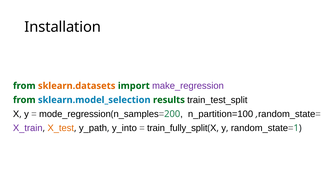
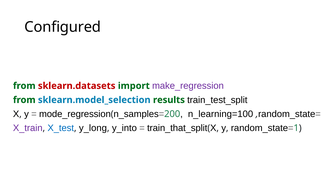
Installation: Installation -> Configured (63, 27)
sklearn.datasets colour: orange -> red (77, 86)
n_partition=100: n_partition=100 -> n_learning=100 (221, 114)
X_test colour: orange -> blue (61, 128)
y_path: y_path -> y_long (93, 128)
train_fully_split: train_fully_split -> train_that_split (177, 128)
